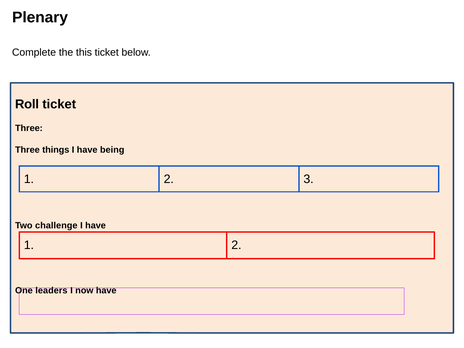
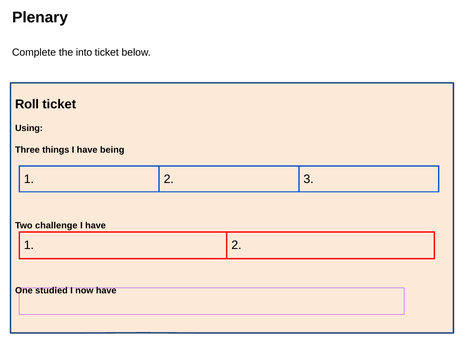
this: this -> into (84, 52)
Three: Three -> Using (29, 128)
leaders: leaders -> studied (51, 291)
